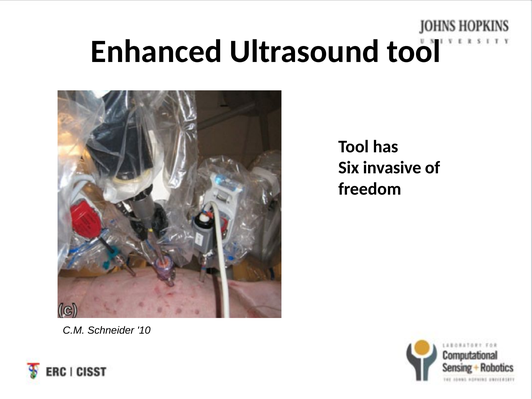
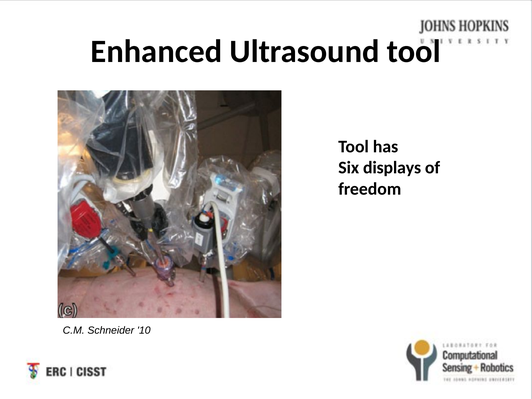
invasive: invasive -> displays (392, 168)
